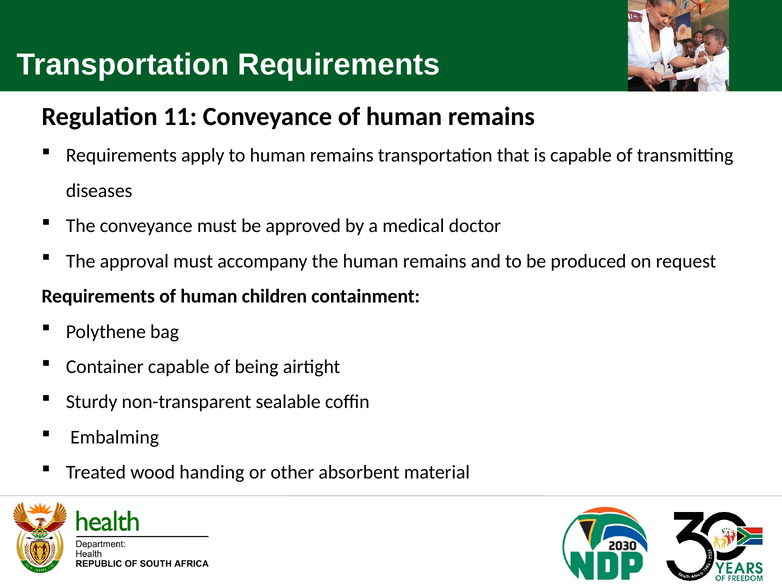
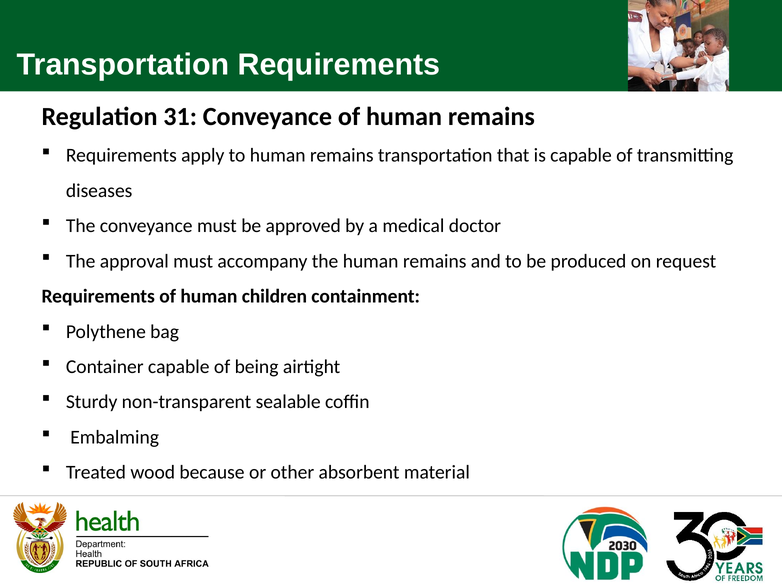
11: 11 -> 31 (180, 117)
handing: handing -> because (212, 472)
